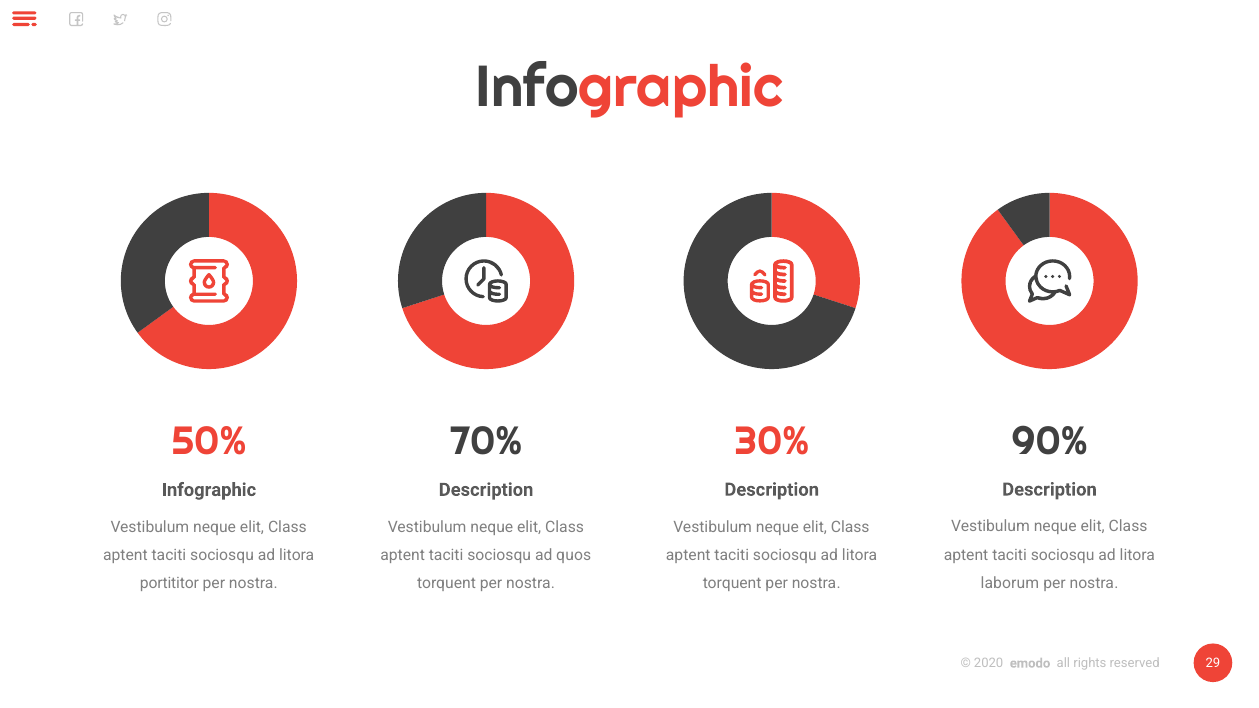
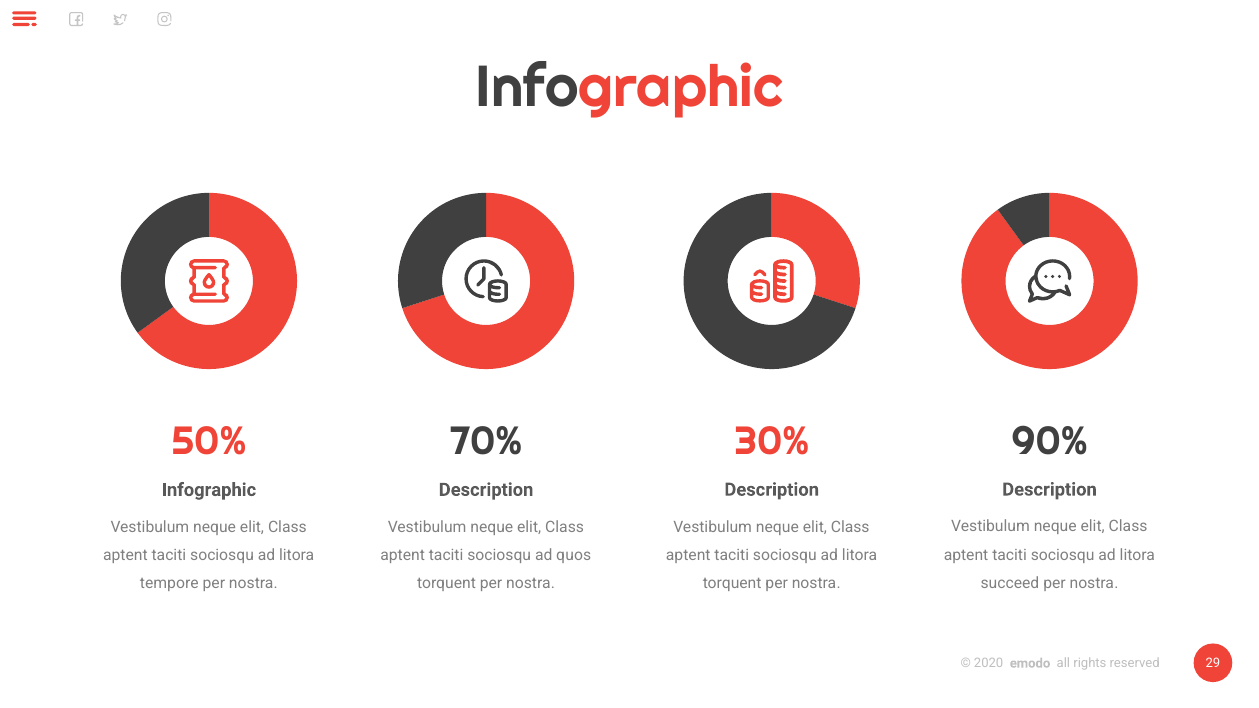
laborum: laborum -> succeed (1010, 583)
portititor: portititor -> tempore (169, 584)
